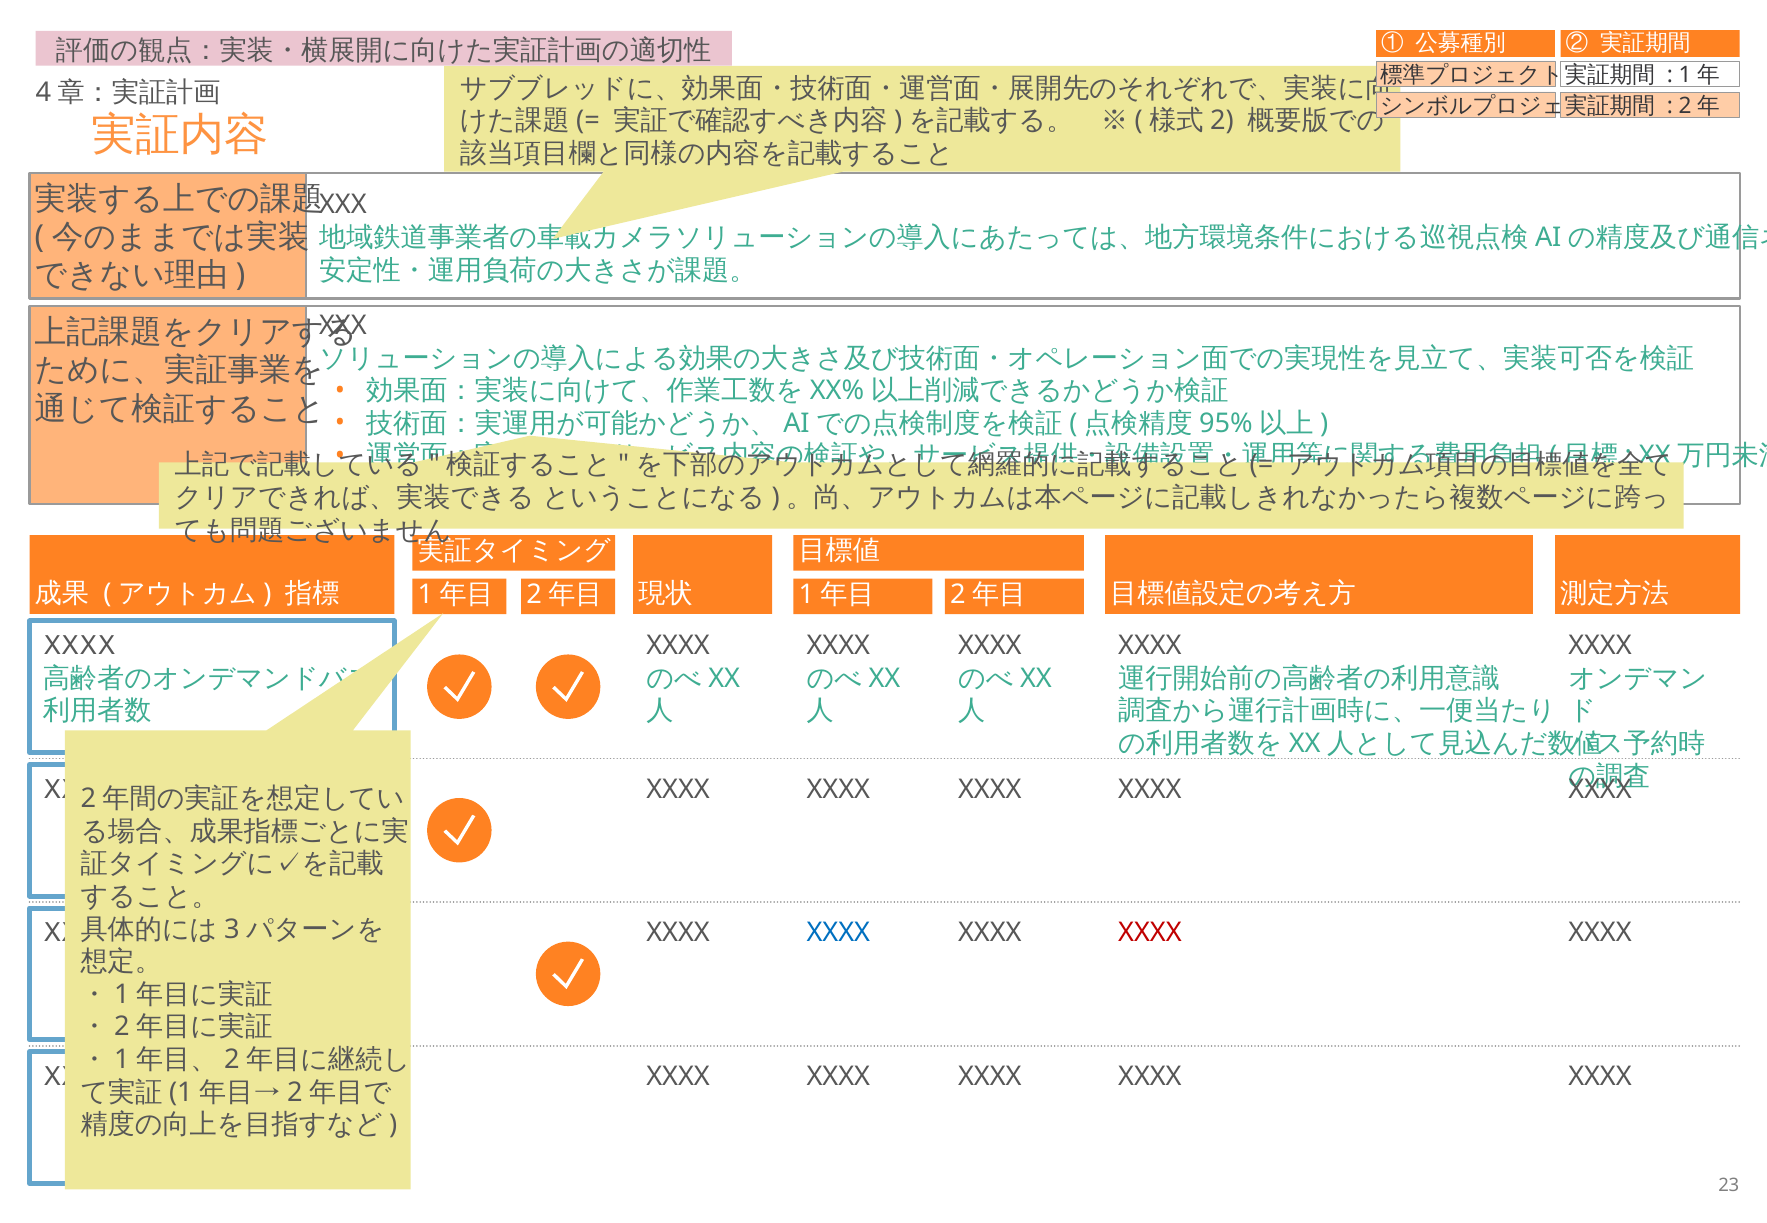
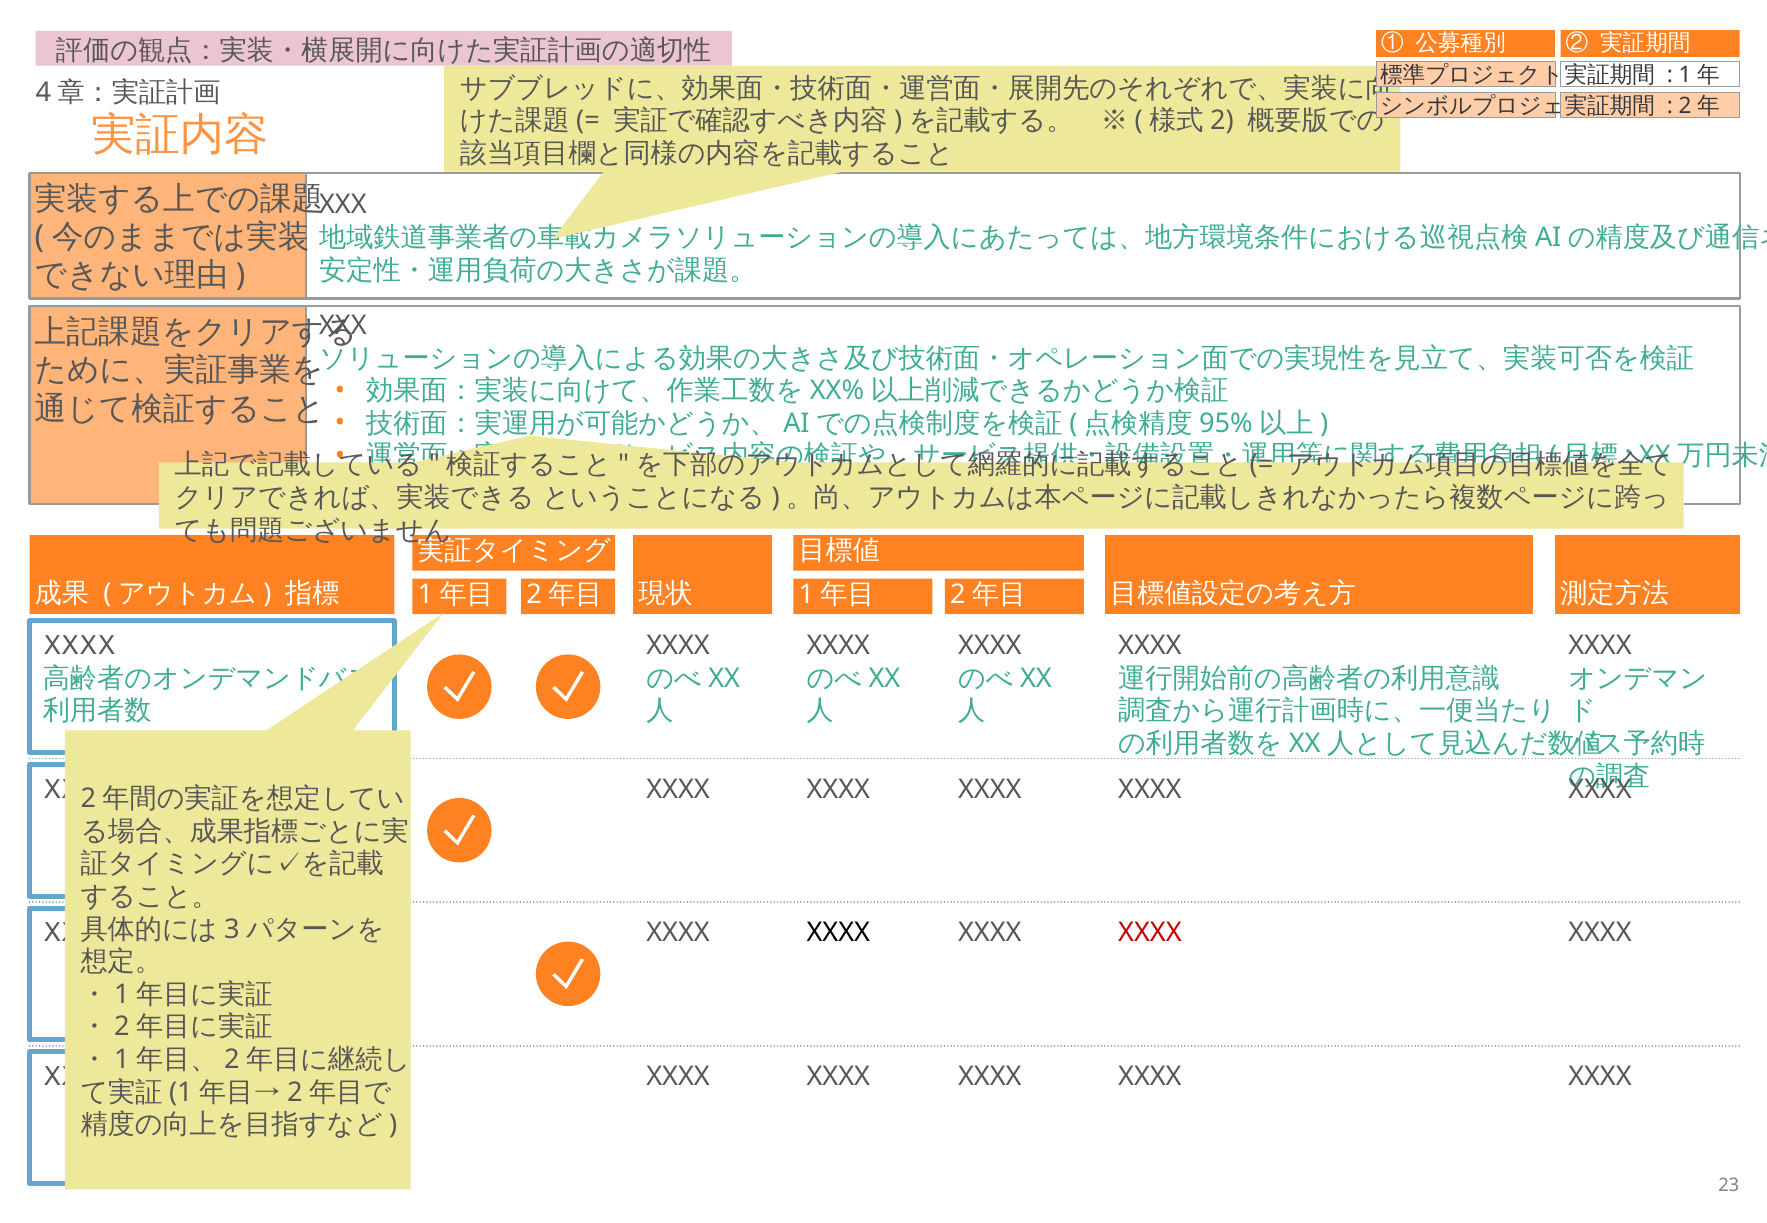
XXXX colour: blue -> black (838, 933)
